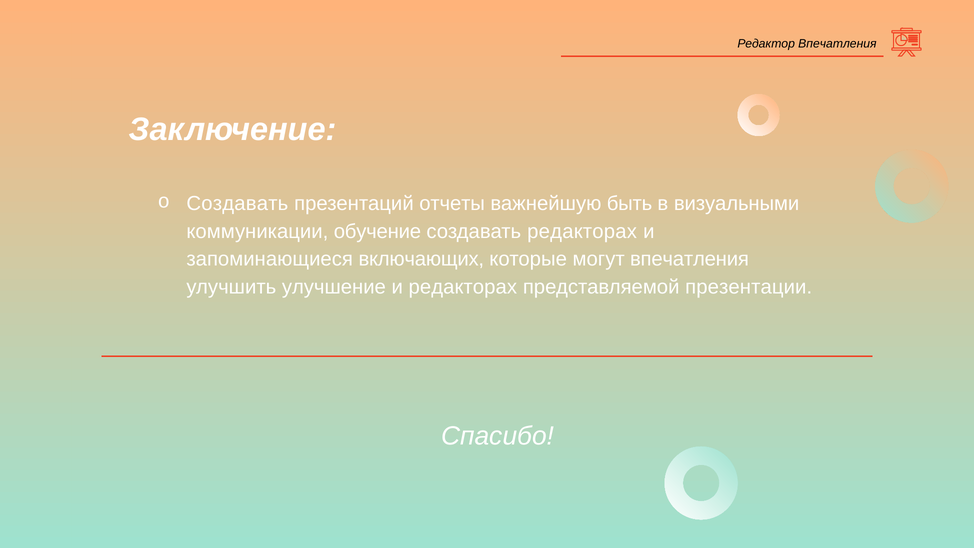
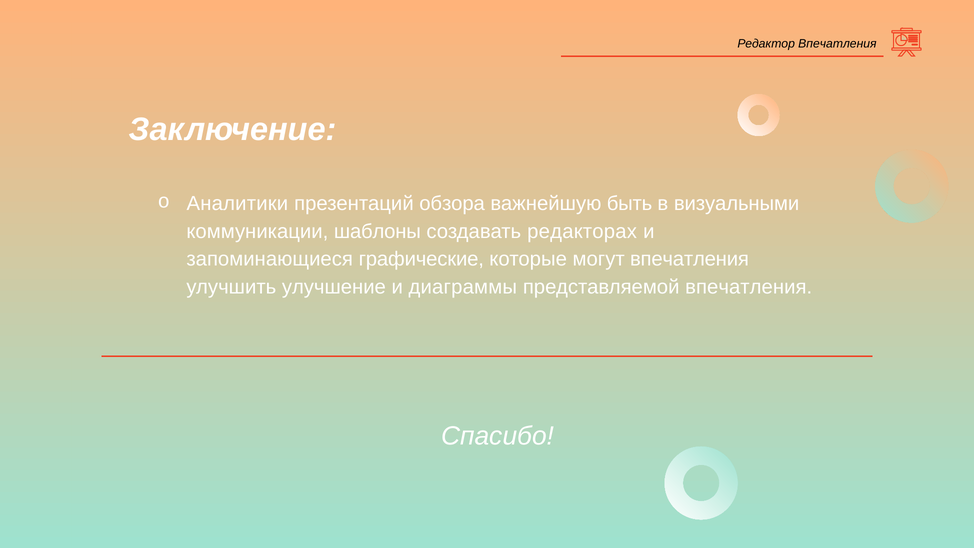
Создавать: Создавать -> Аналитики (237, 204)
отчеты: отчеты -> обзора (452, 204)
обучение: обучение -> шаблоны (377, 231)
включающих: включающих -> графические (421, 259)
и редакторах: редакторах -> диаграммы (463, 287)
представляемой презентации: презентации -> впечатления (749, 287)
